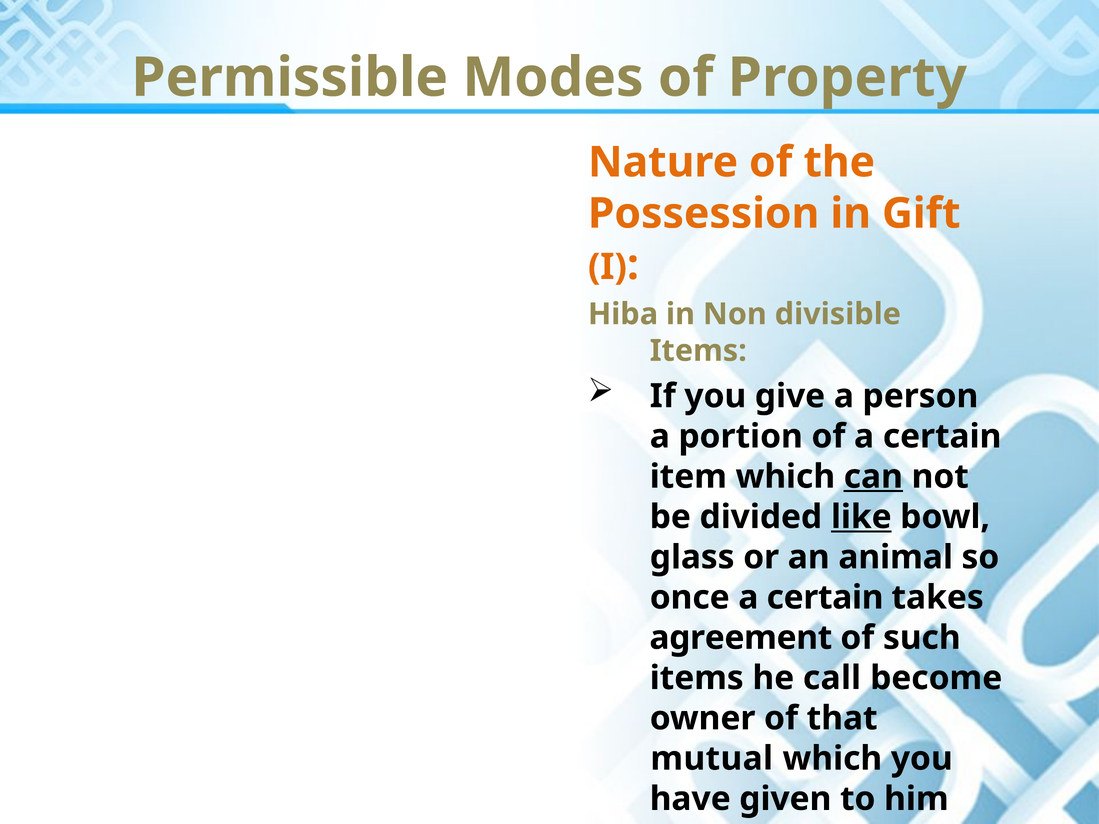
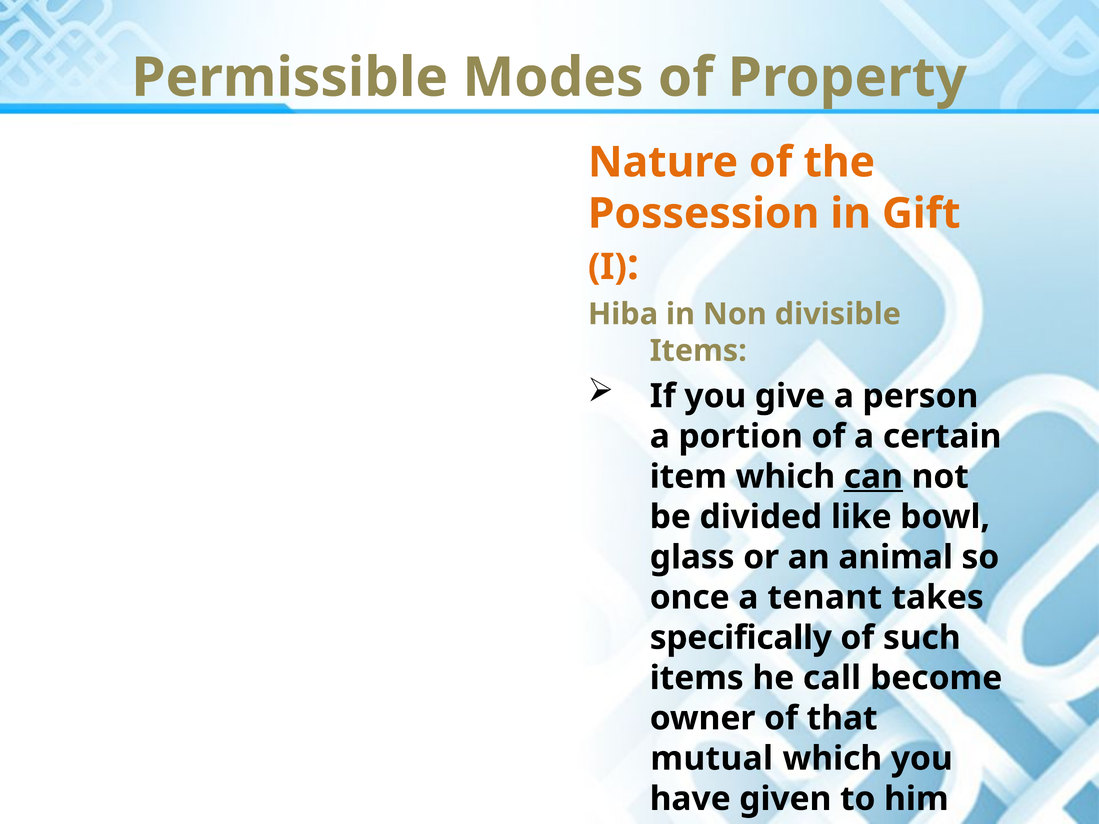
like underline: present -> none (861, 517)
once a certain: certain -> tenant (825, 598)
agreement: agreement -> specifically (741, 638)
